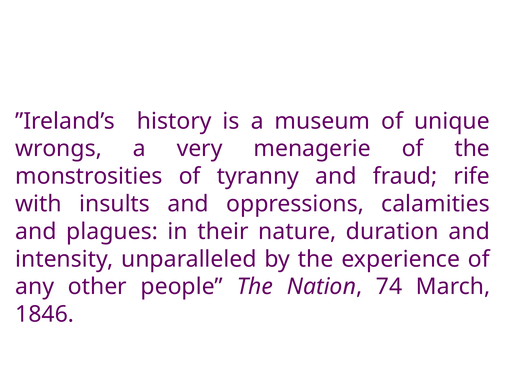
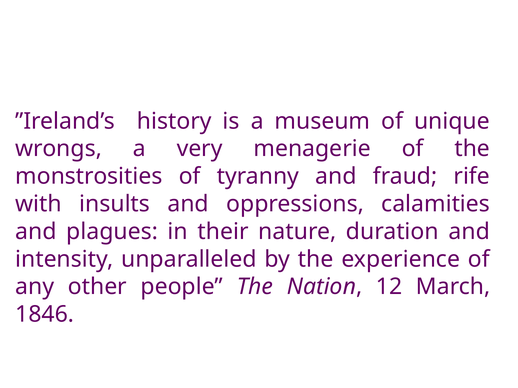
74: 74 -> 12 (389, 287)
